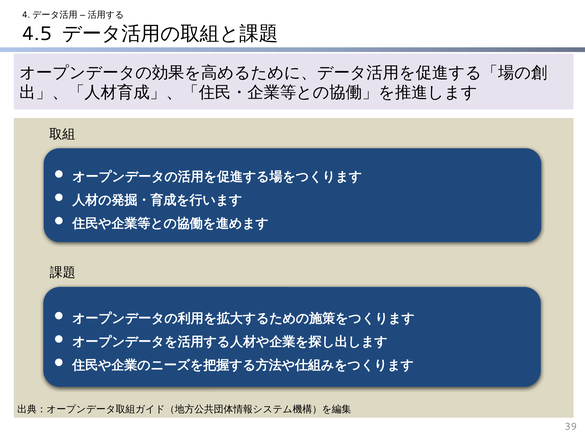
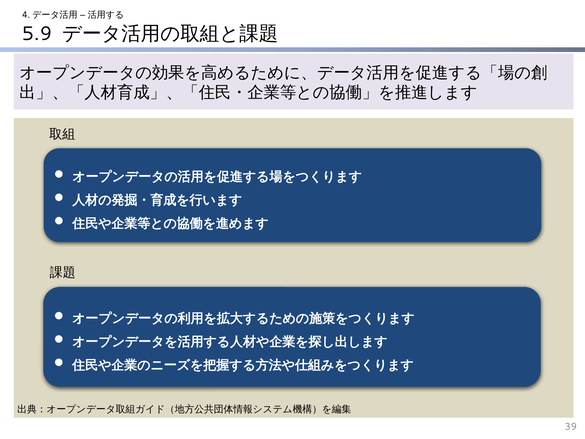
4.5: 4.5 -> 5.9 (37, 34)
